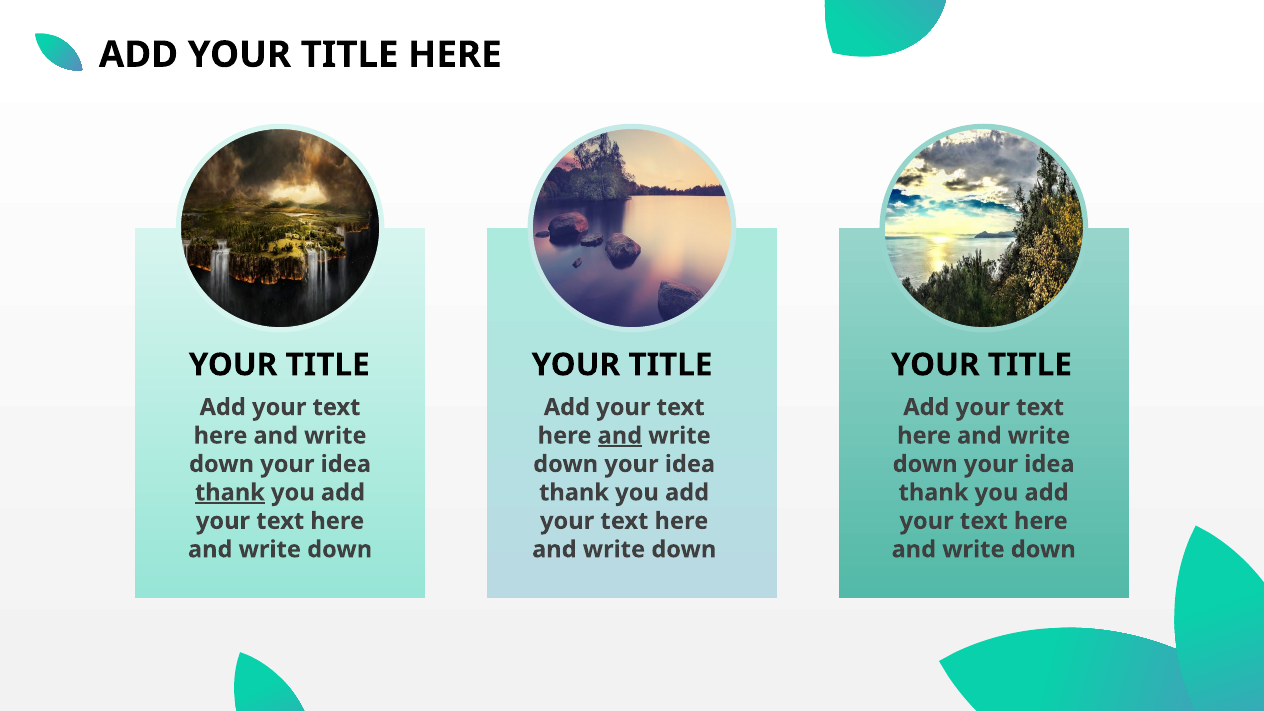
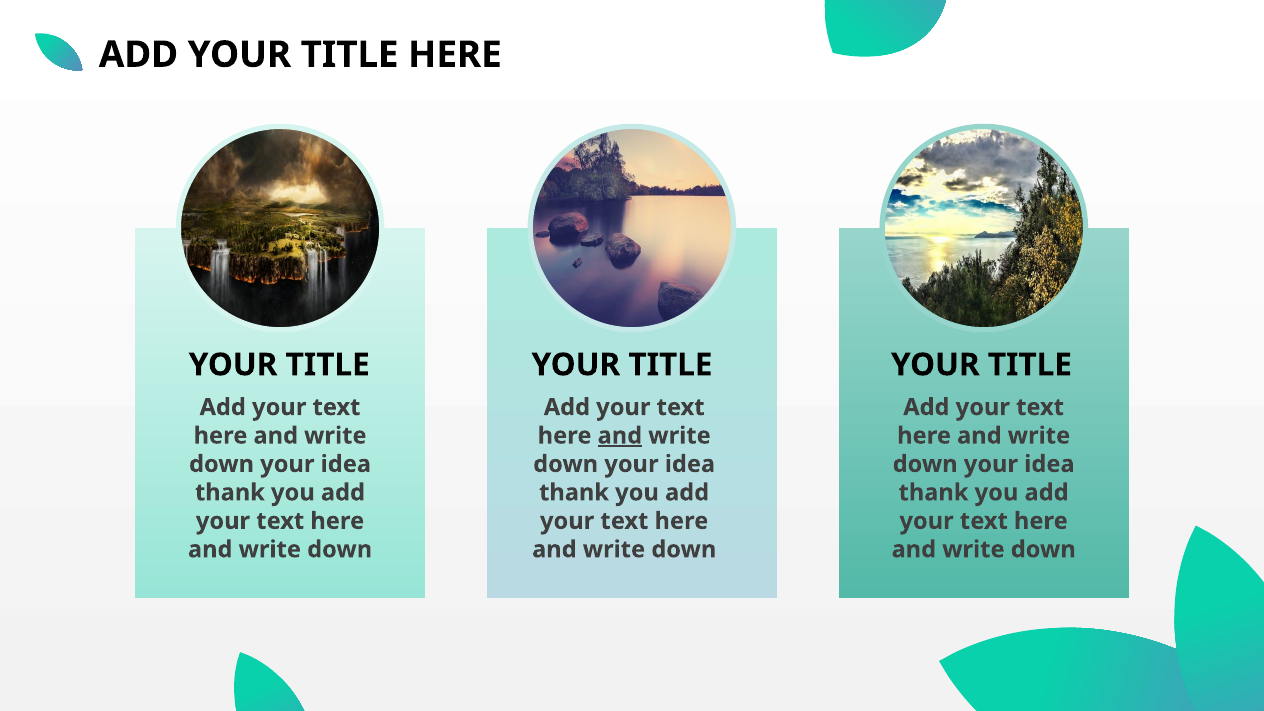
thank underline: present -> none (230, 493)
